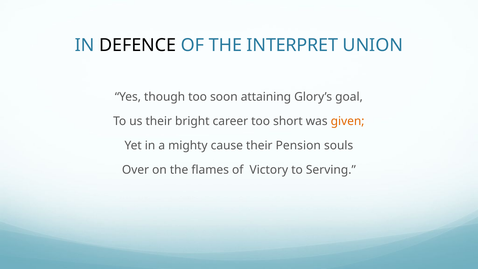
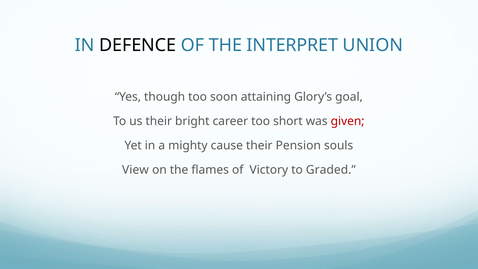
given colour: orange -> red (348, 121)
Over: Over -> View (135, 170)
Serving: Serving -> Graded (331, 170)
